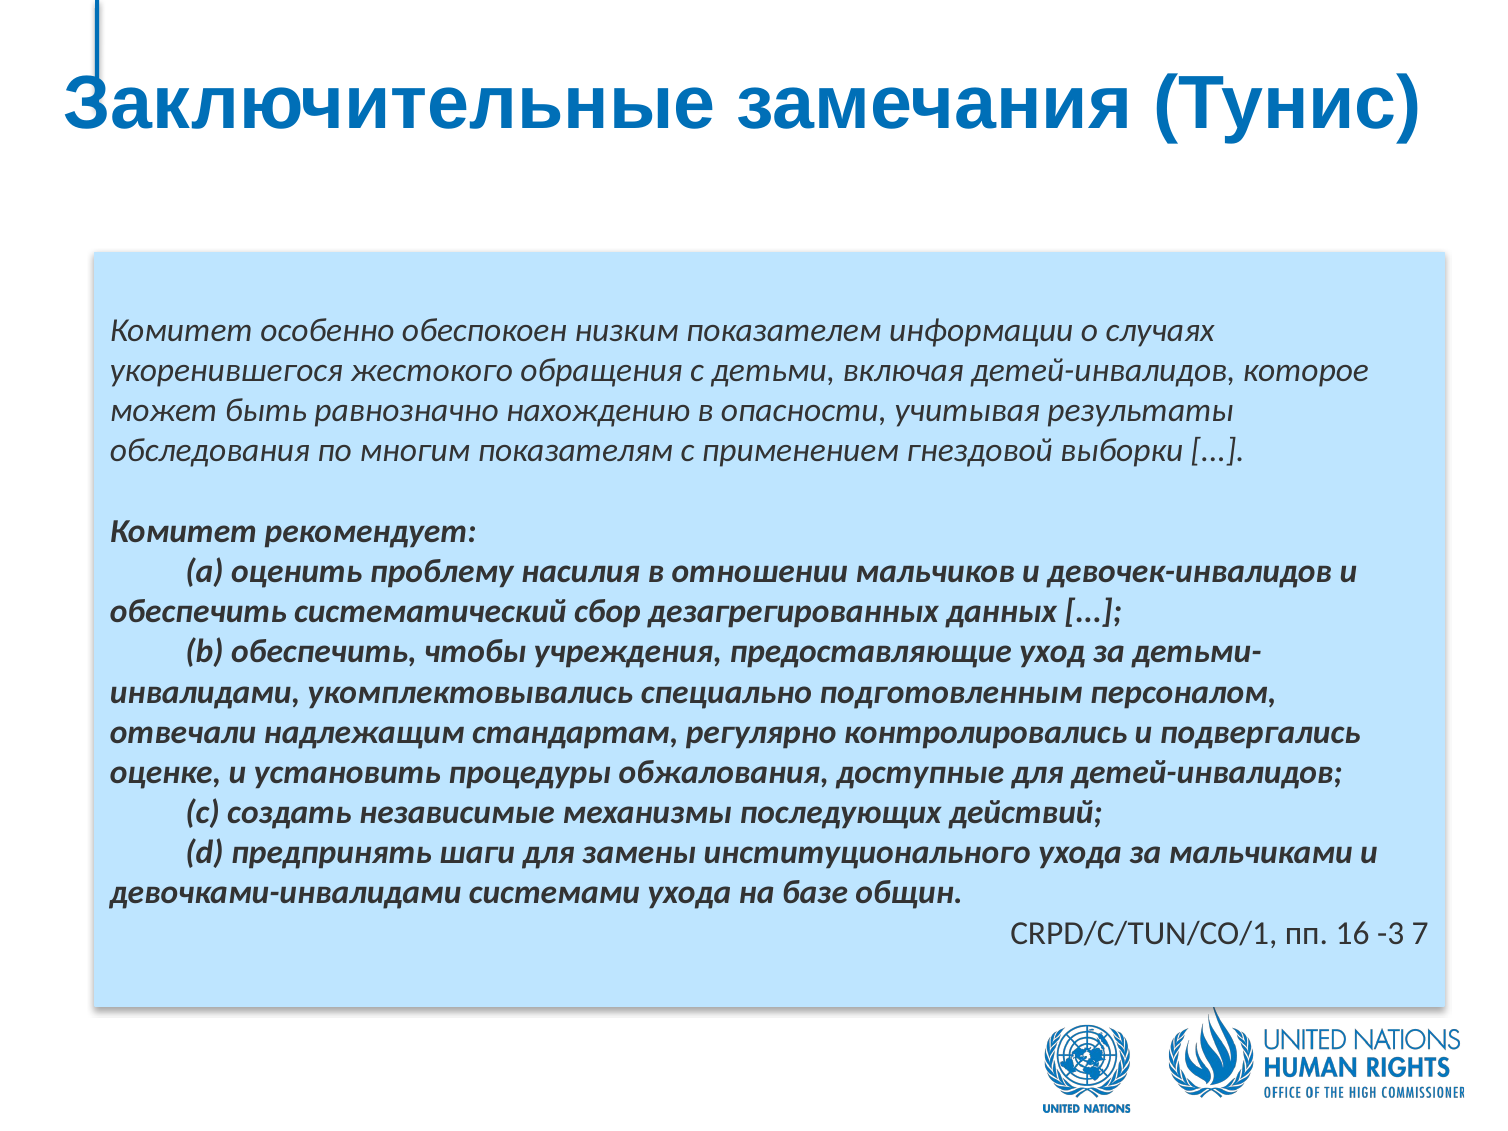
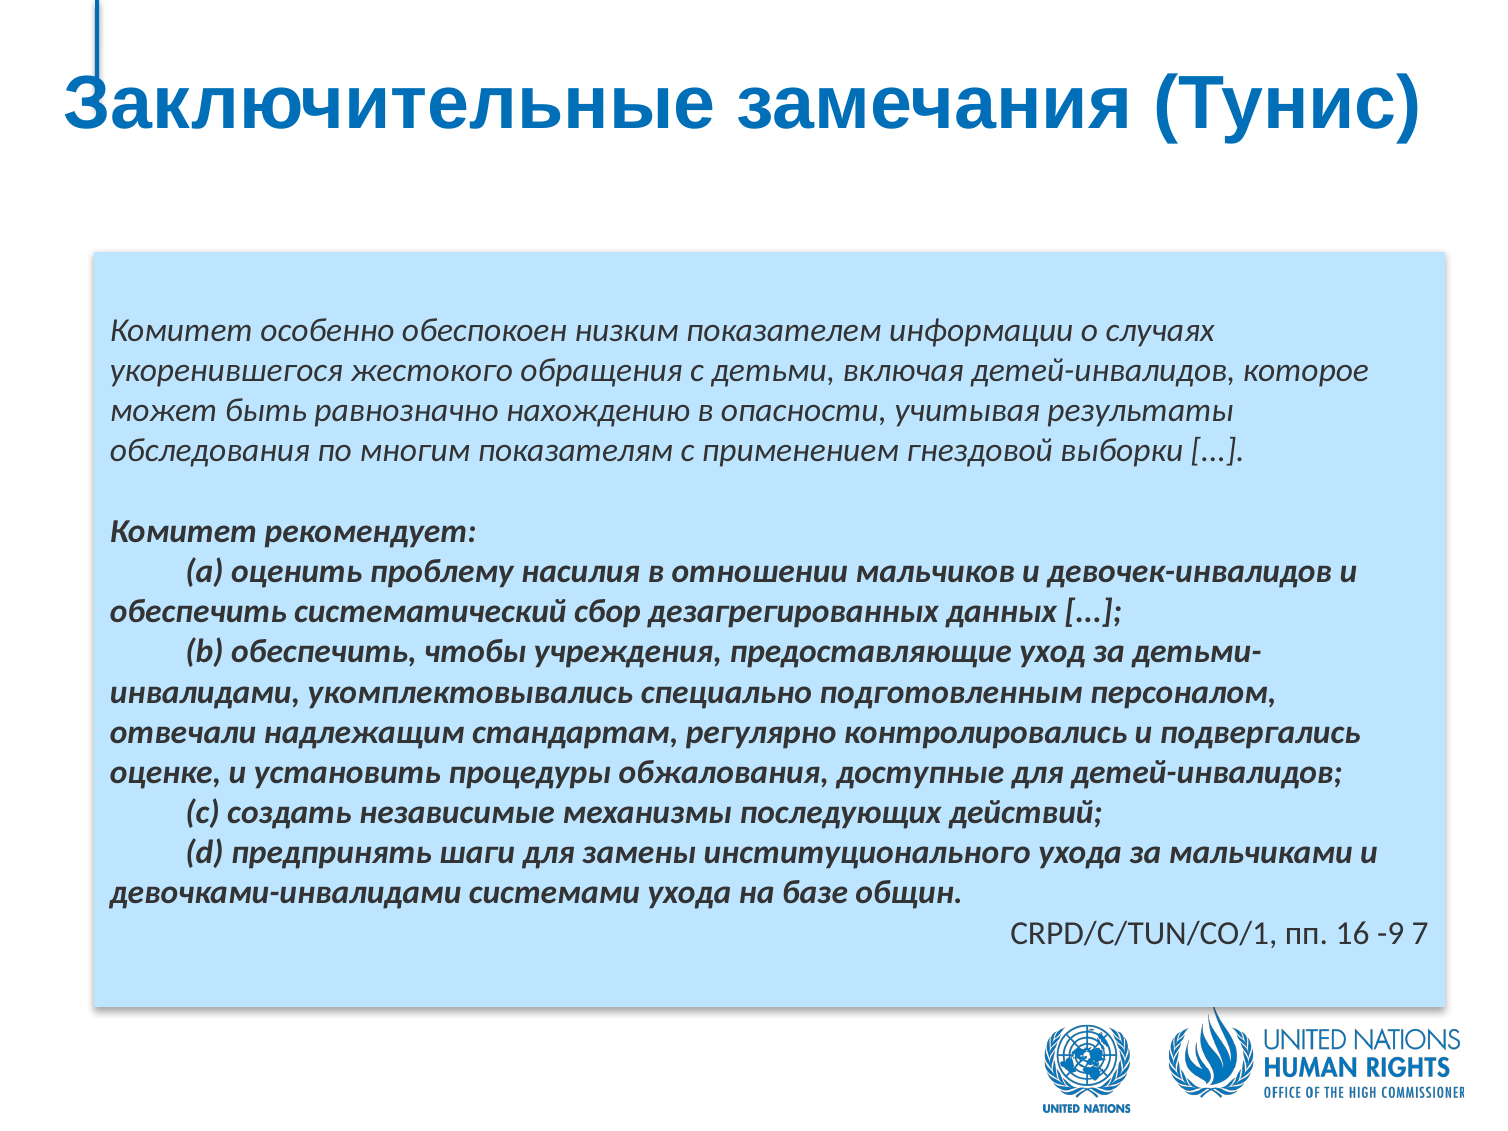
-3: -3 -> -9 (1391, 933)
